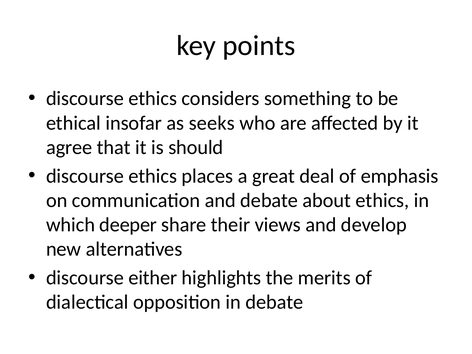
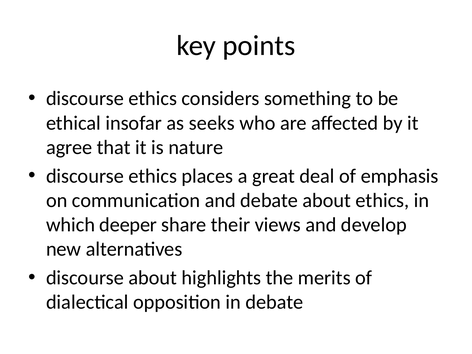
should: should -> nature (196, 147)
discourse either: either -> about (153, 278)
